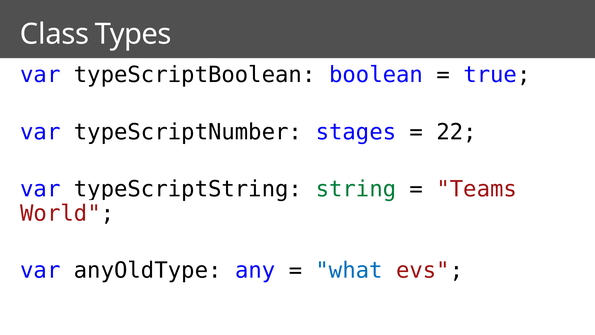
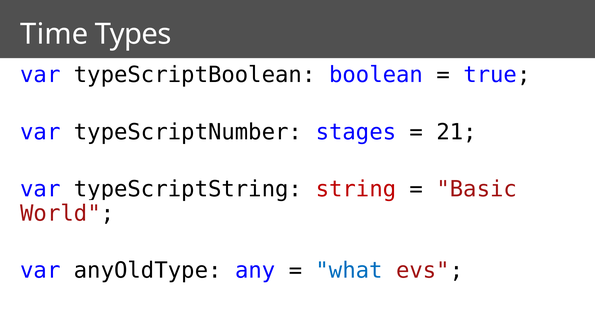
Class: Class -> Time (54, 34)
22: 22 -> 21 (457, 132)
string colour: green -> red (356, 189)
Teams: Teams -> Basic (477, 189)
